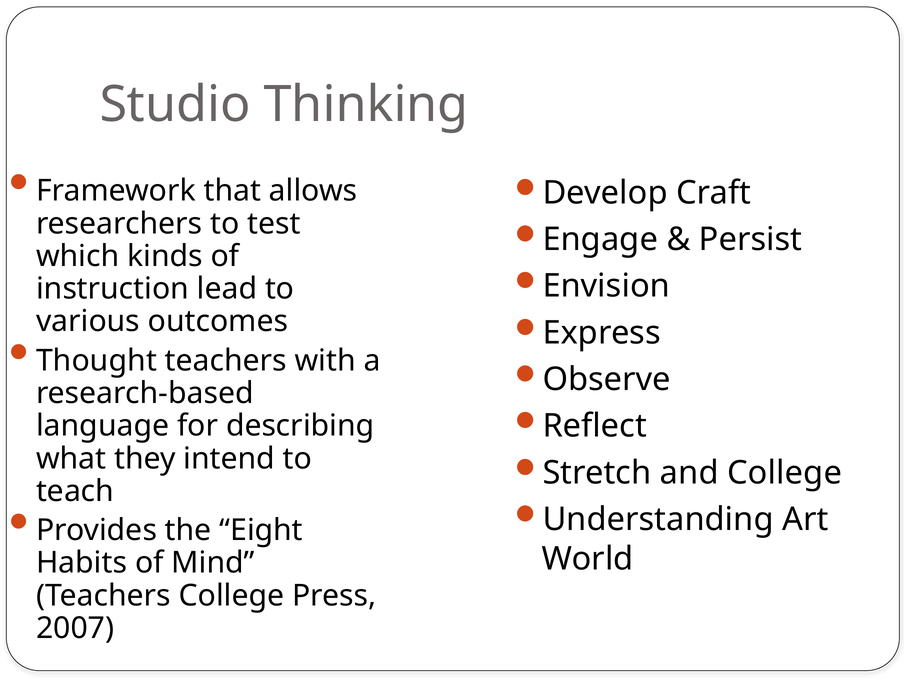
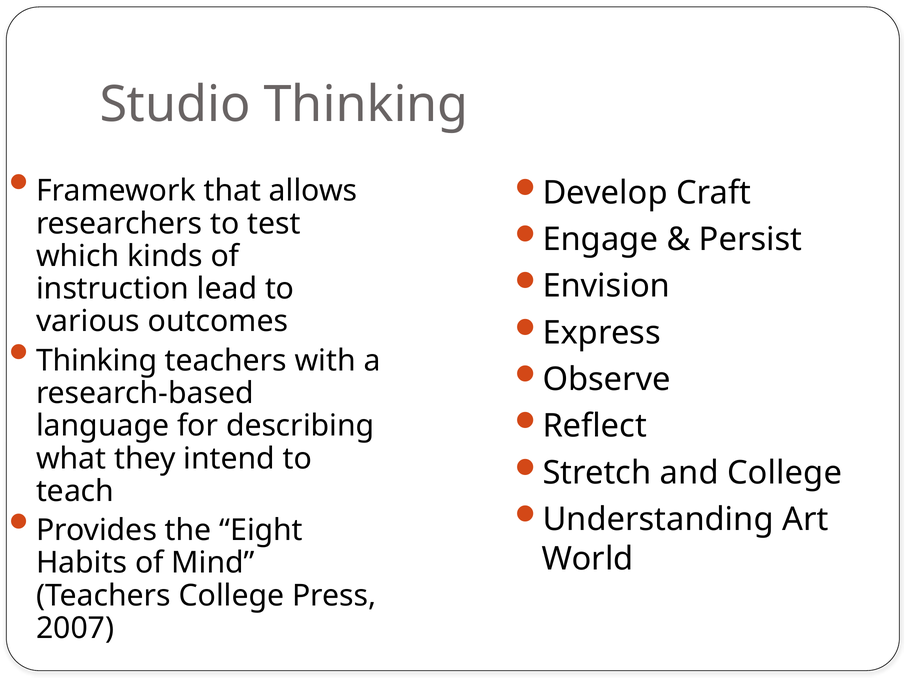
Thought: Thought -> Thinking (97, 360)
